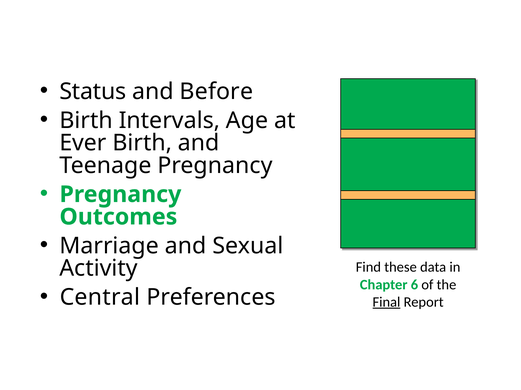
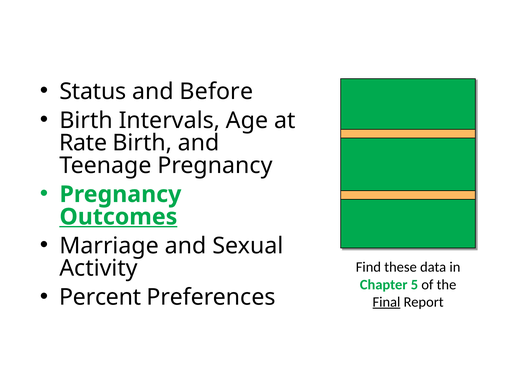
Ever: Ever -> Rate (83, 143)
Outcomes underline: none -> present (118, 217)
6: 6 -> 5 (414, 285)
Central: Central -> Percent (100, 298)
